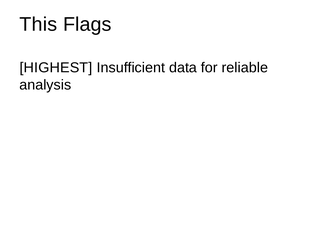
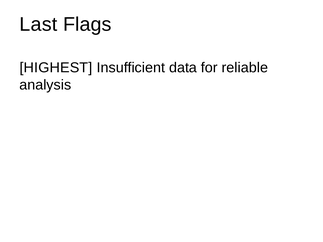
This: This -> Last (38, 25)
